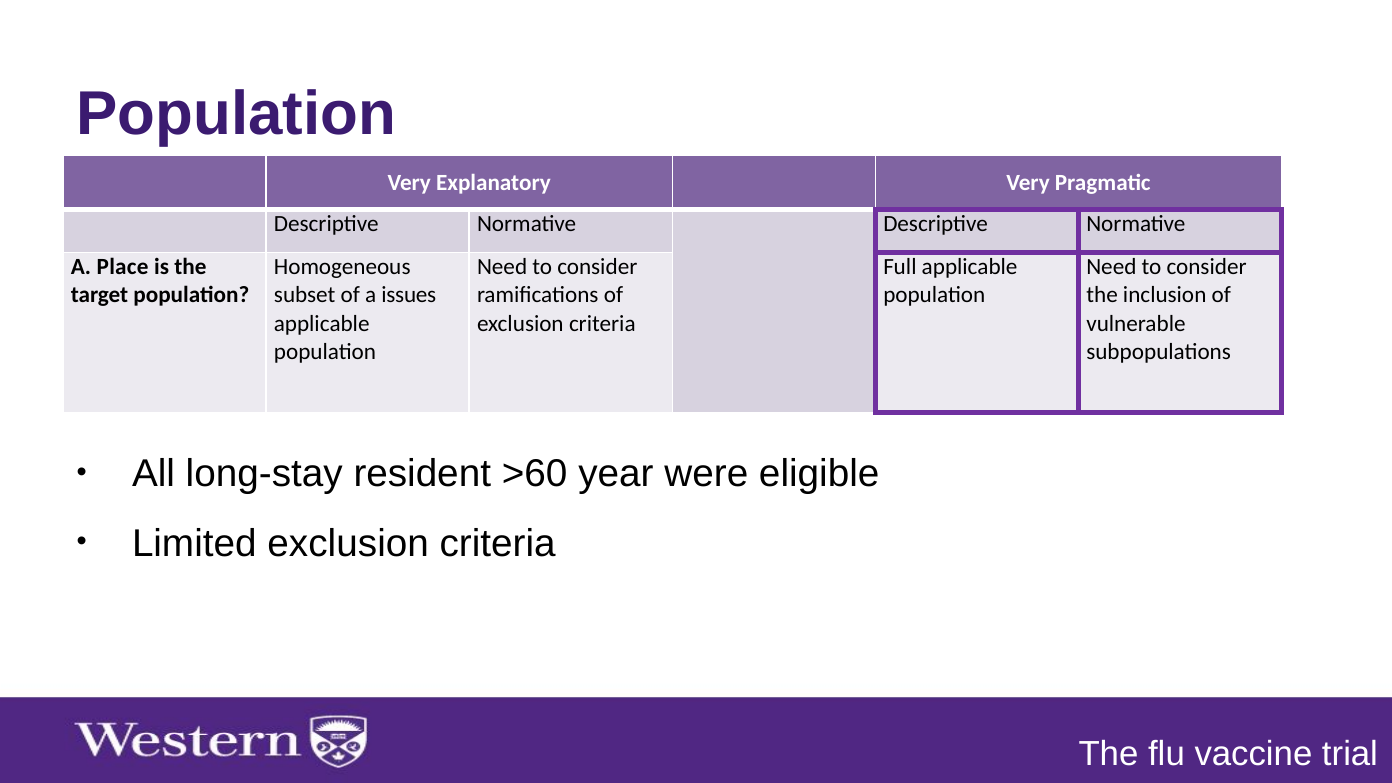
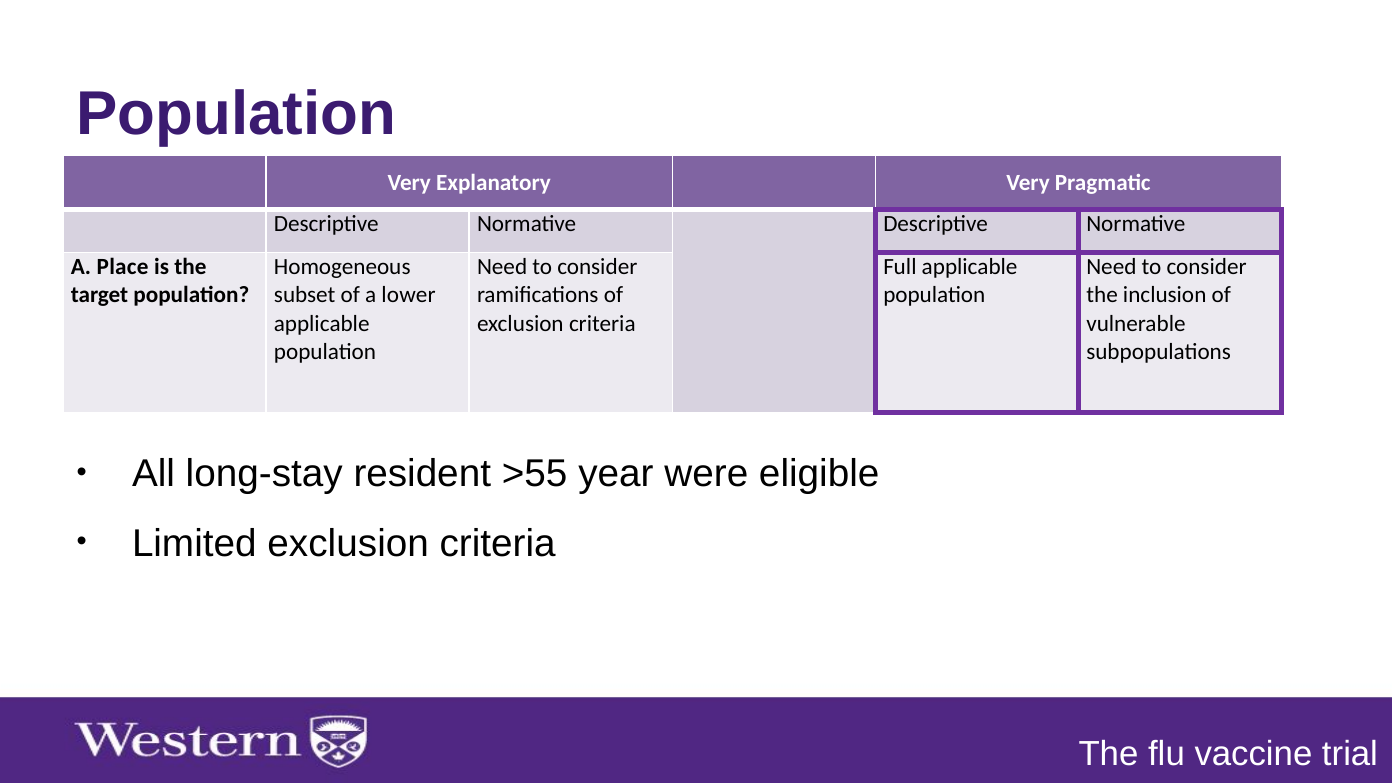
issues: issues -> lower (409, 295)
>60: >60 -> >55 (535, 474)
